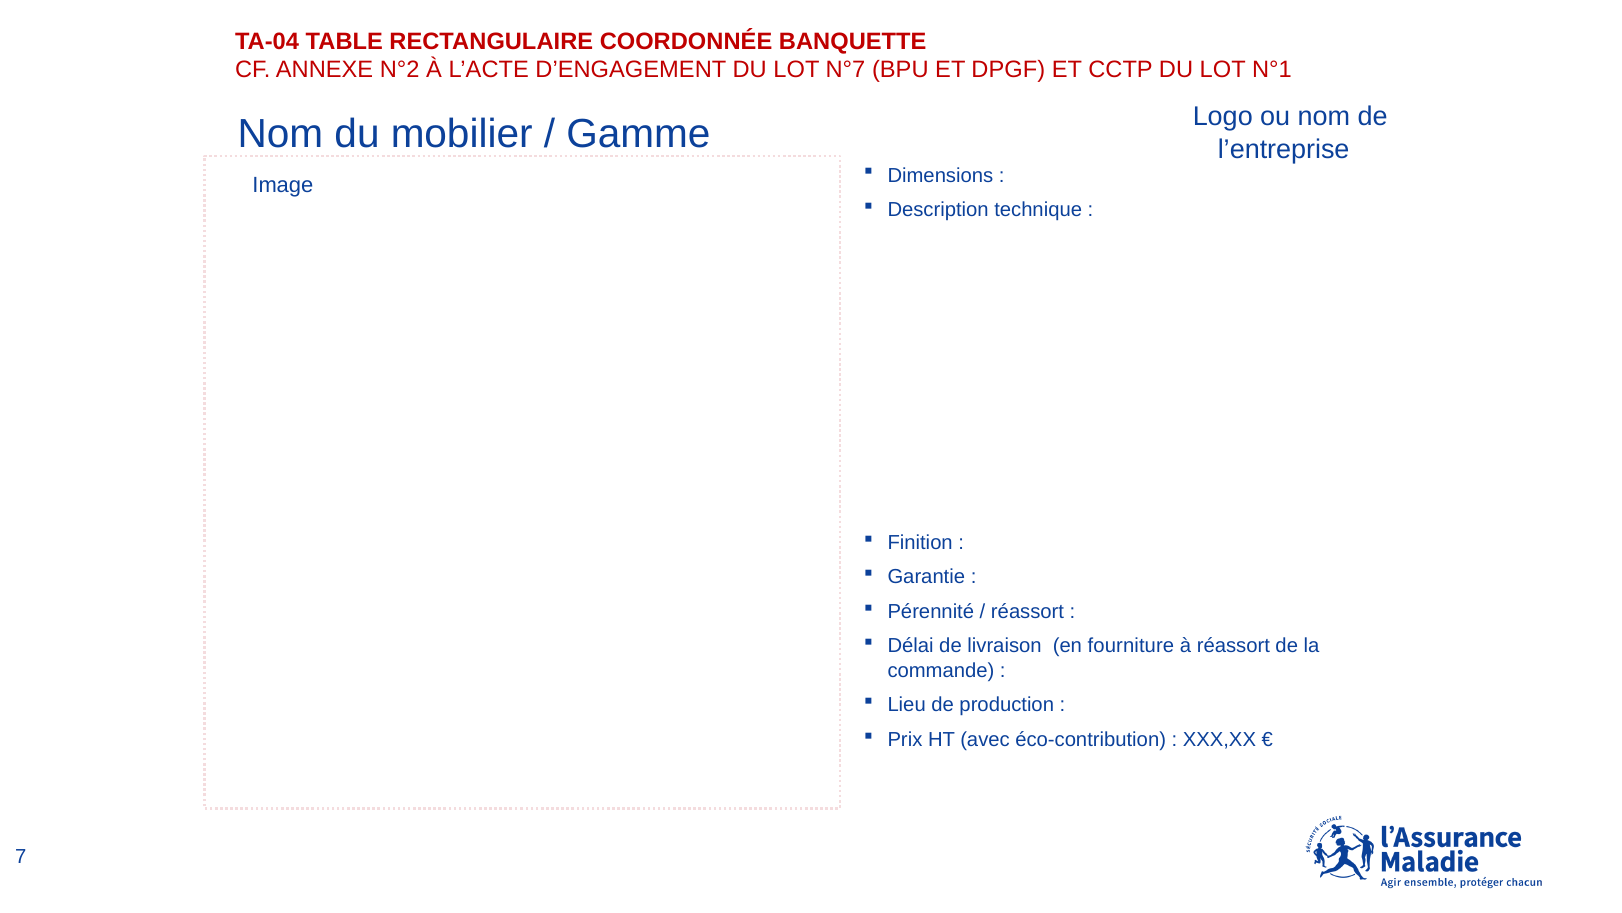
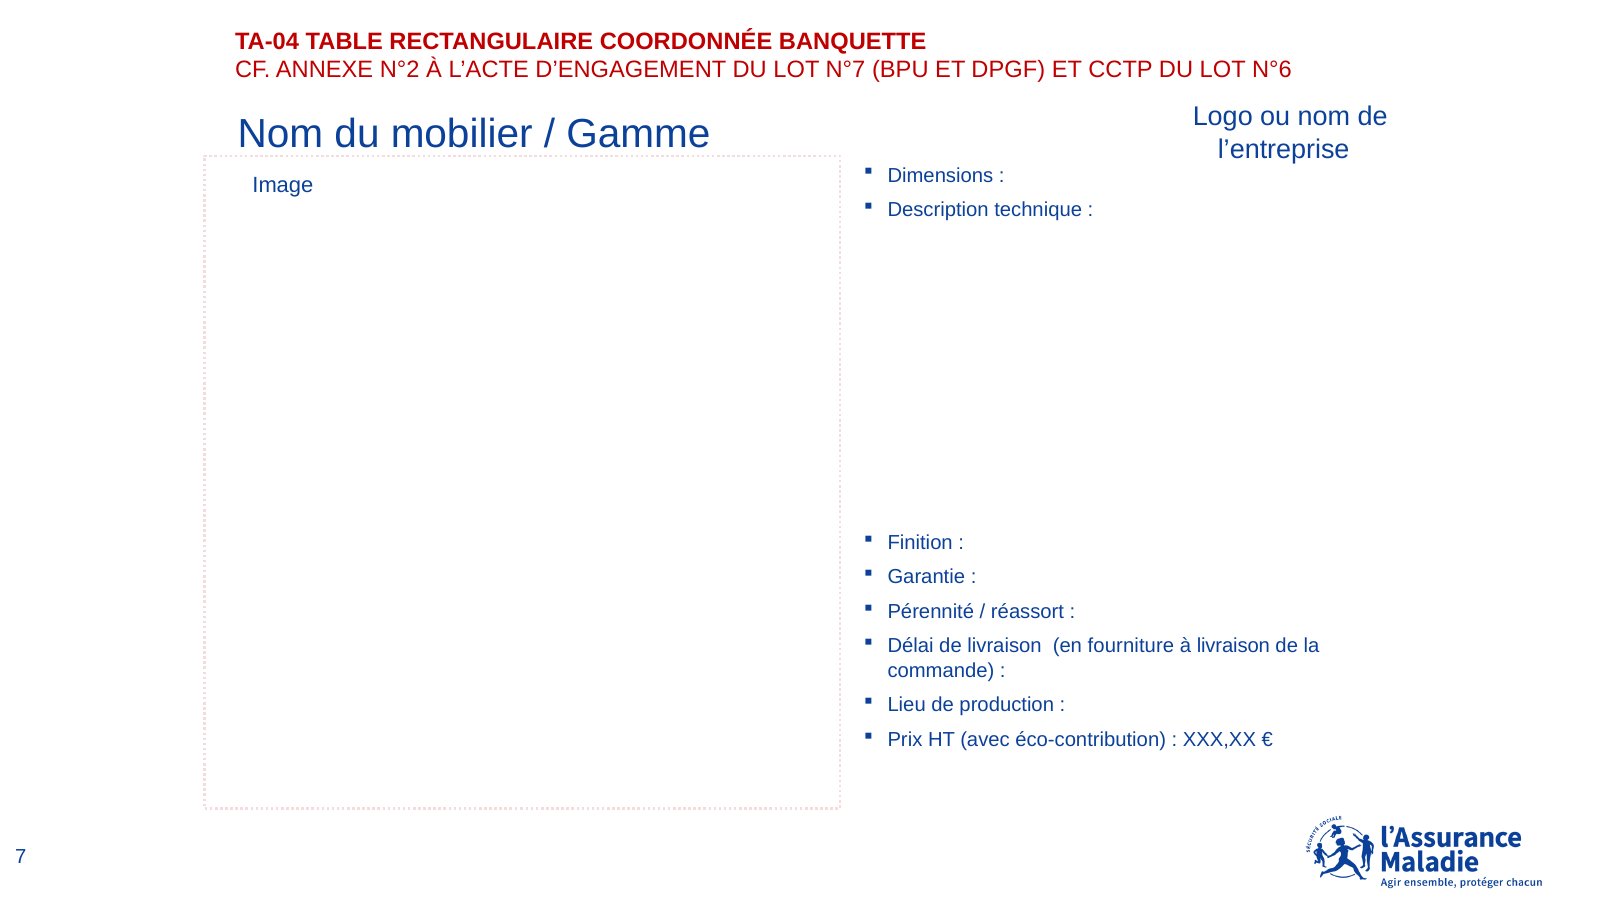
N°1: N°1 -> N°6 (1272, 70)
à réassort: réassort -> livraison (1233, 646)
